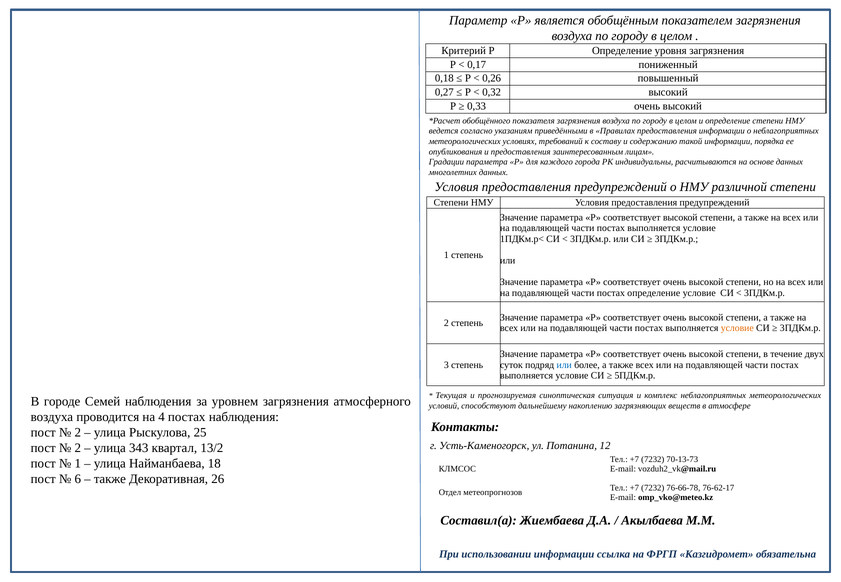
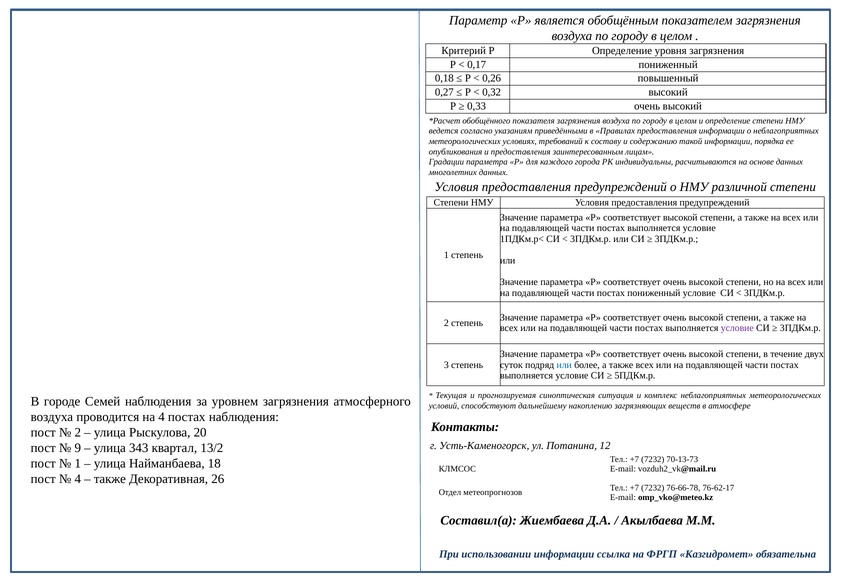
постах определение: определение -> пониженный (654, 293)
условие colour: orange -> purple (737, 328)
25: 25 -> 20 (200, 433)
2: 2 -> 9 (78, 448)
6: 6 -> 4 (78, 479)
